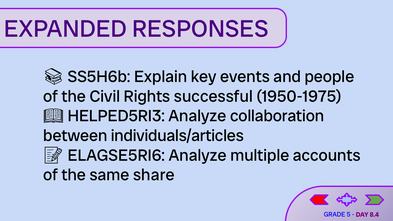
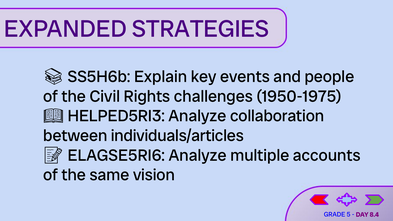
RESPONSES: RESPONSES -> STRATEGIES (200, 29)
successful: successful -> challenges (213, 96)
share: share -> vision (154, 175)
